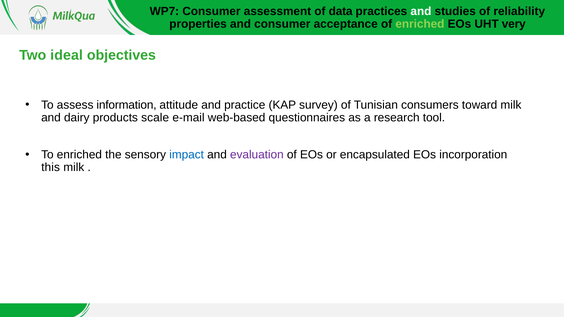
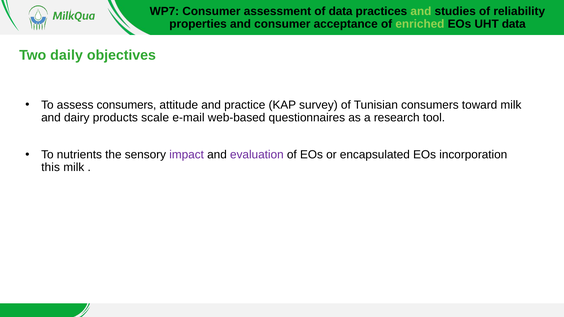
and colour: white -> light green (421, 11)
UHT very: very -> data (514, 24)
ideal: ideal -> daily (67, 55)
assess information: information -> consumers (126, 105)
To enriched: enriched -> nutrients (79, 155)
impact colour: blue -> purple (187, 155)
